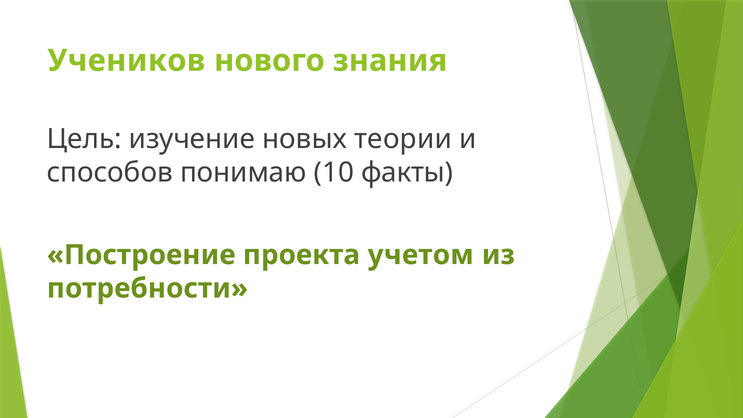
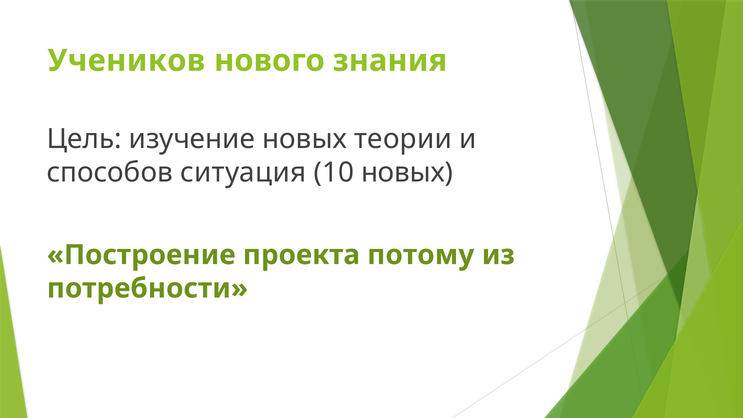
понимаю: понимаю -> ситуация (243, 173)
10 факты: факты -> новых (407, 173)
учетом: учетом -> потому (421, 255)
